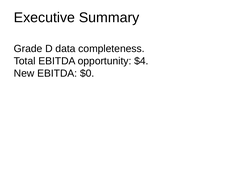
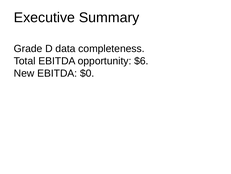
$4: $4 -> $6 (141, 61)
